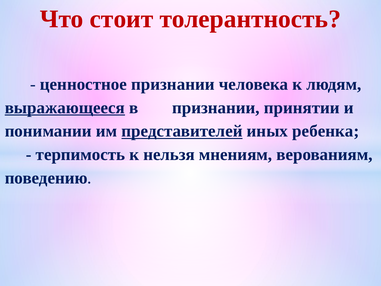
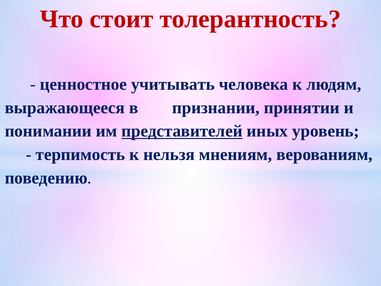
ценностное признании: признании -> учитывать (173, 84)
выражающееся underline: present -> none (65, 108)
ребенка: ребенка -> уровень (326, 131)
